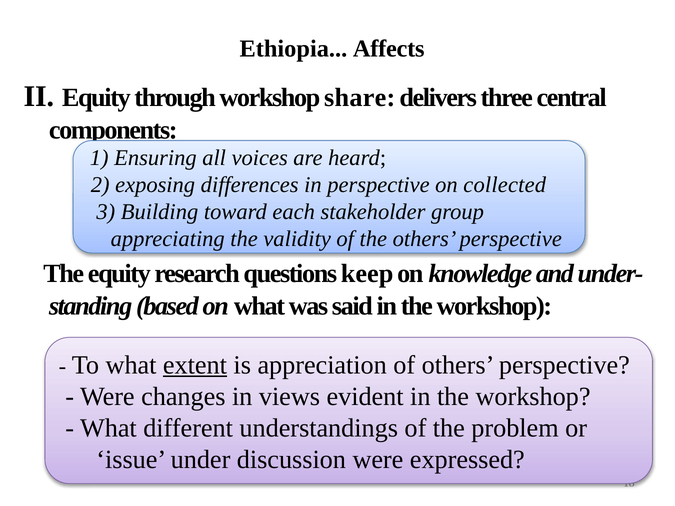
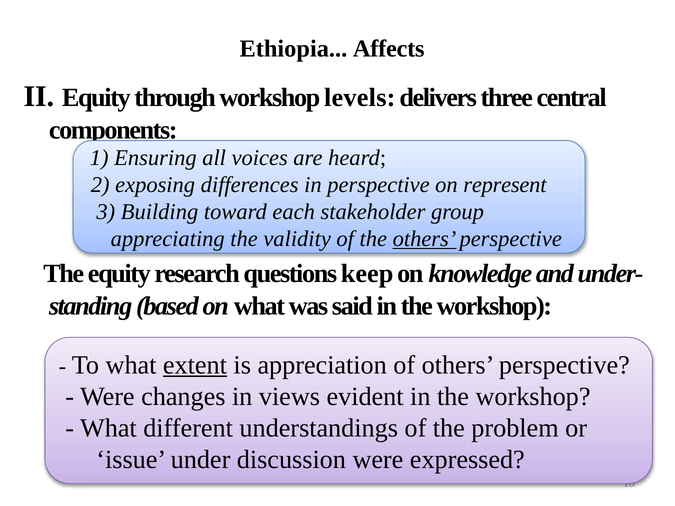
share: share -> levels (360, 98)
collected: collected -> represent (505, 185)
others underline: none -> present (424, 239)
